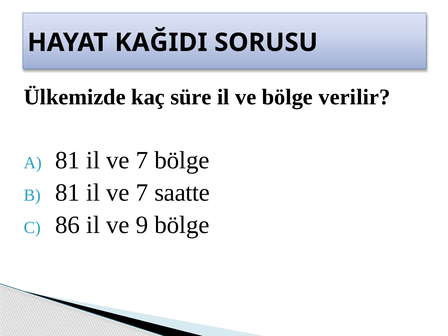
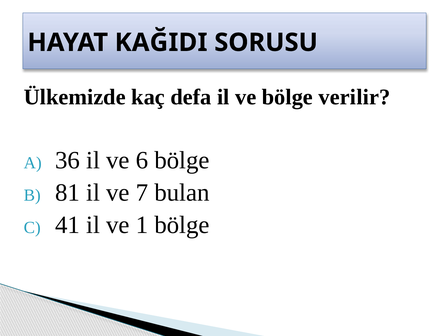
süre: süre -> defa (191, 97)
81: 81 -> 36 (68, 160)
7: 7 -> 6 (142, 160)
saatte: saatte -> bulan (182, 193)
86: 86 -> 41 (68, 225)
9: 9 -> 1 (142, 225)
